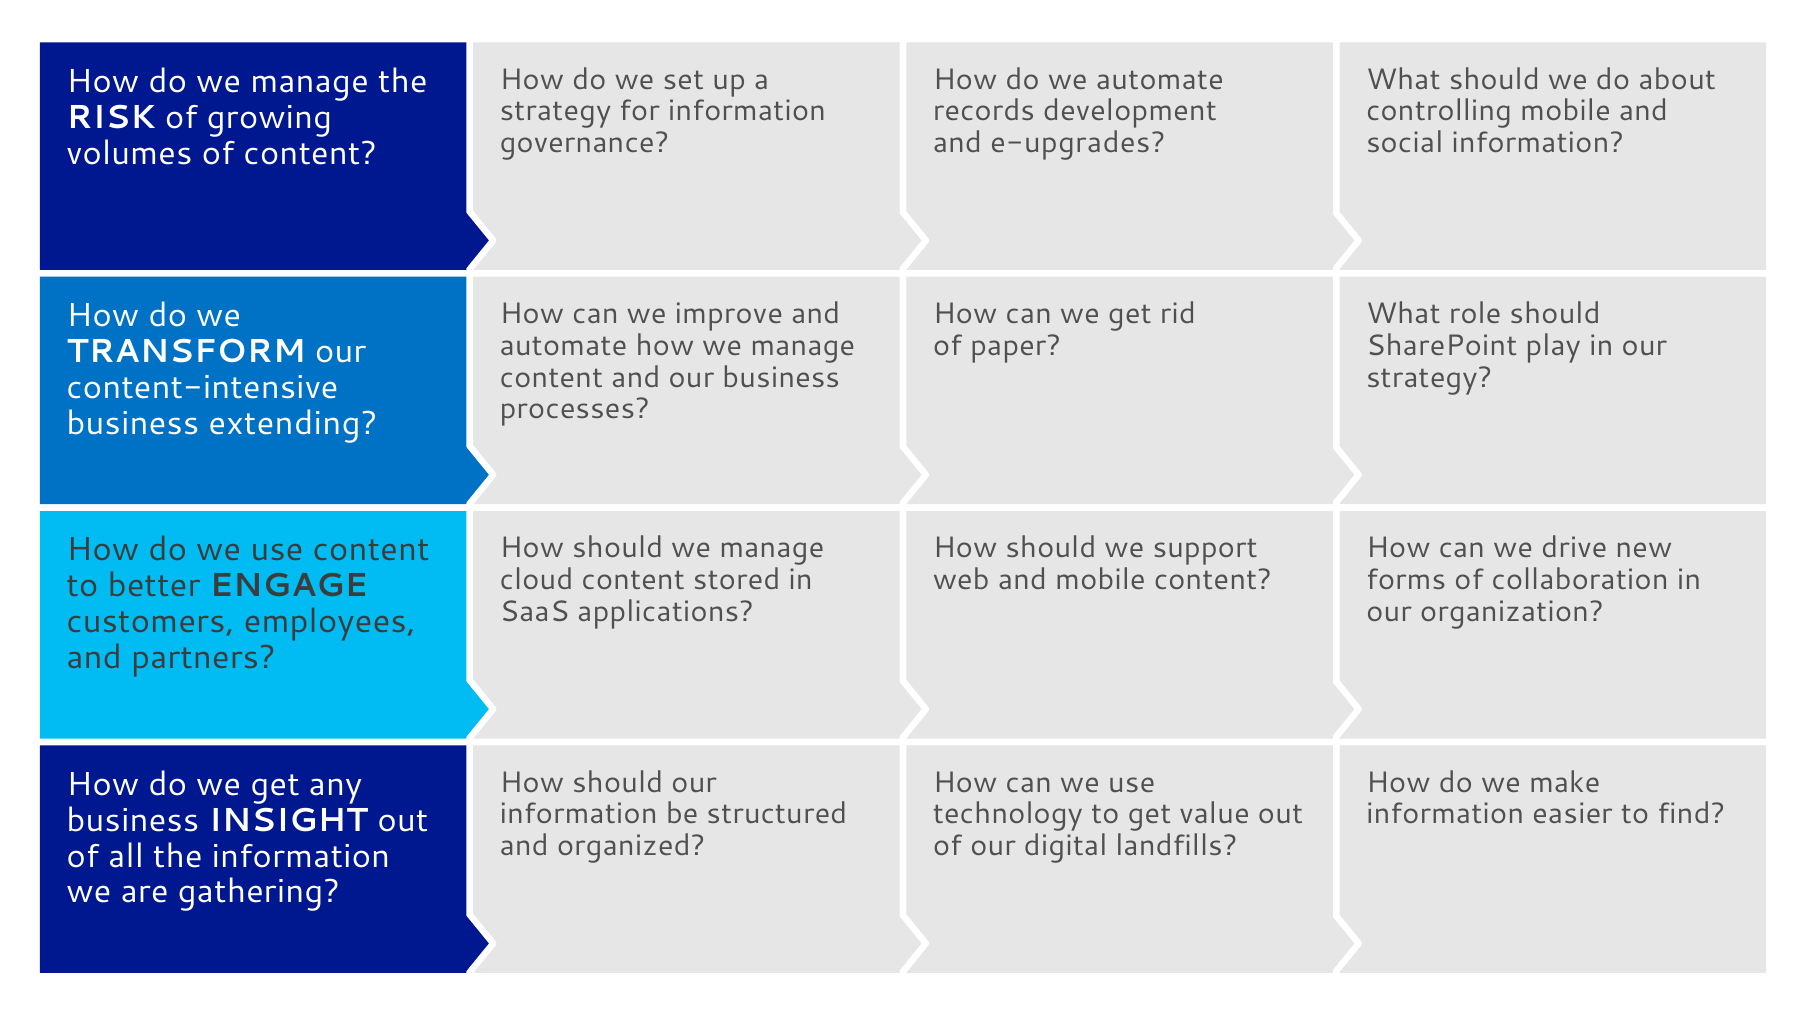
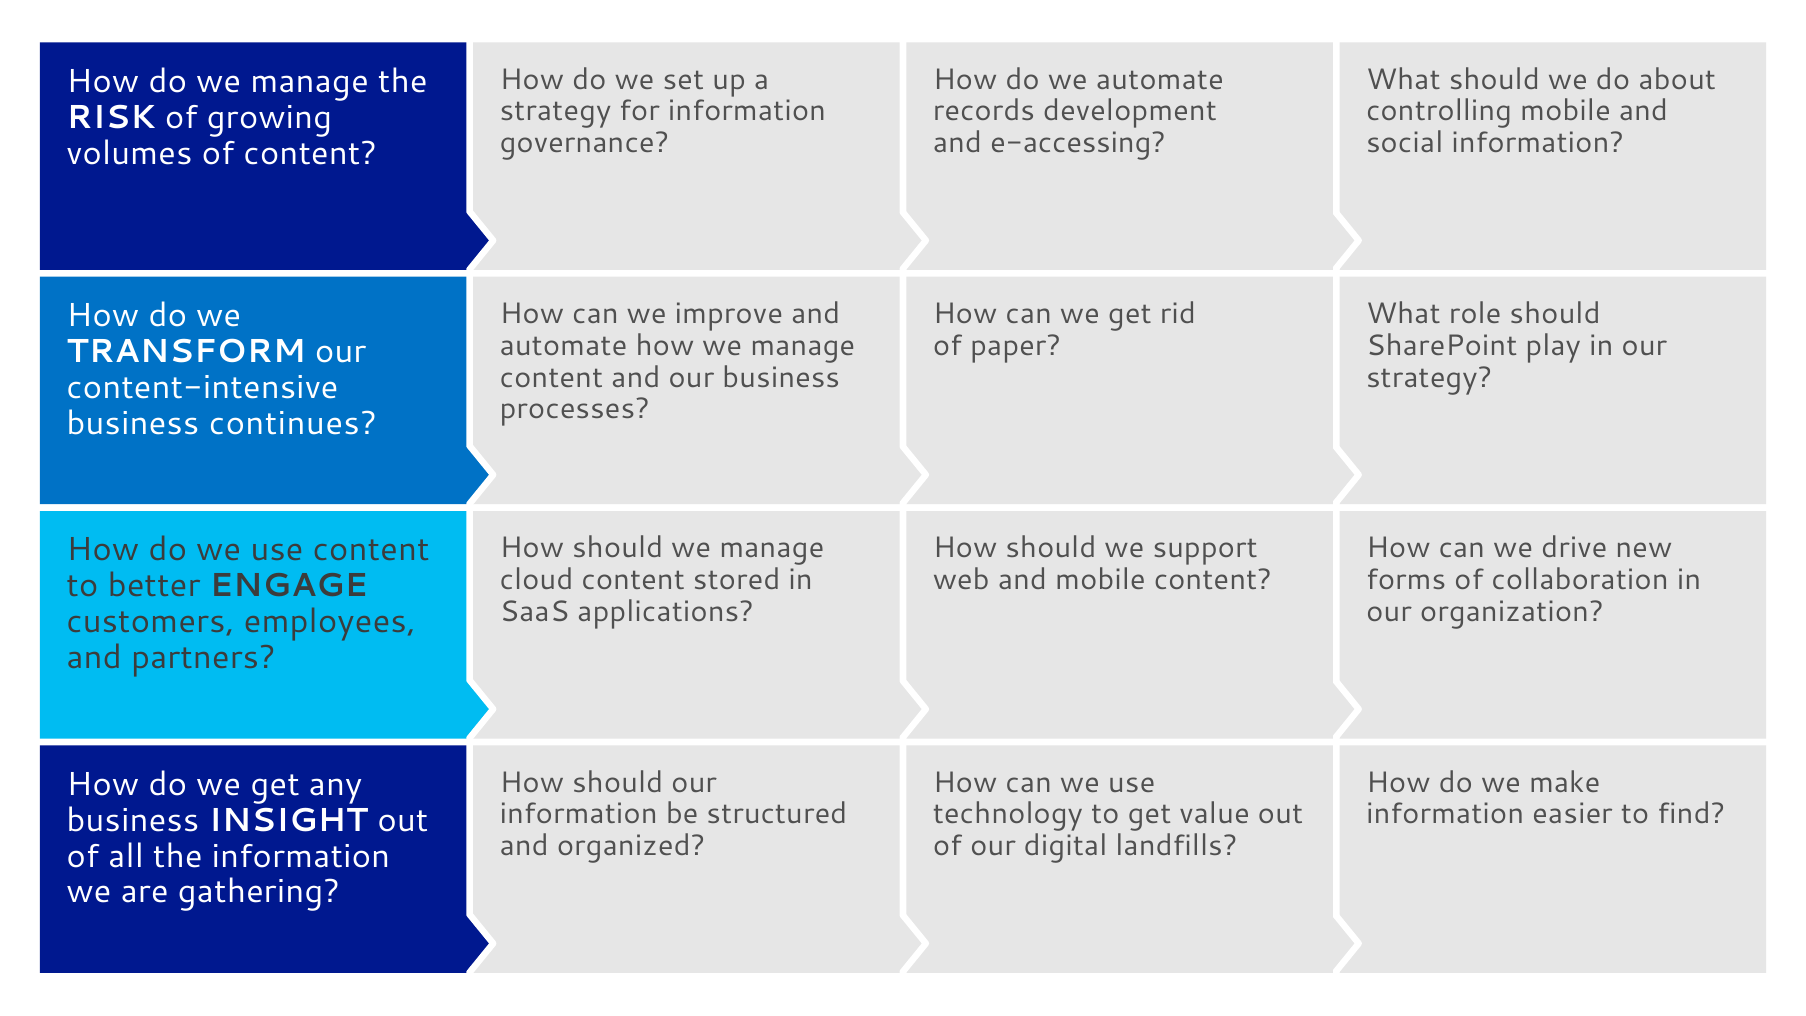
e-upgrades: e-upgrades -> e-accessing (1078, 143)
extending: extending -> continues (293, 423)
